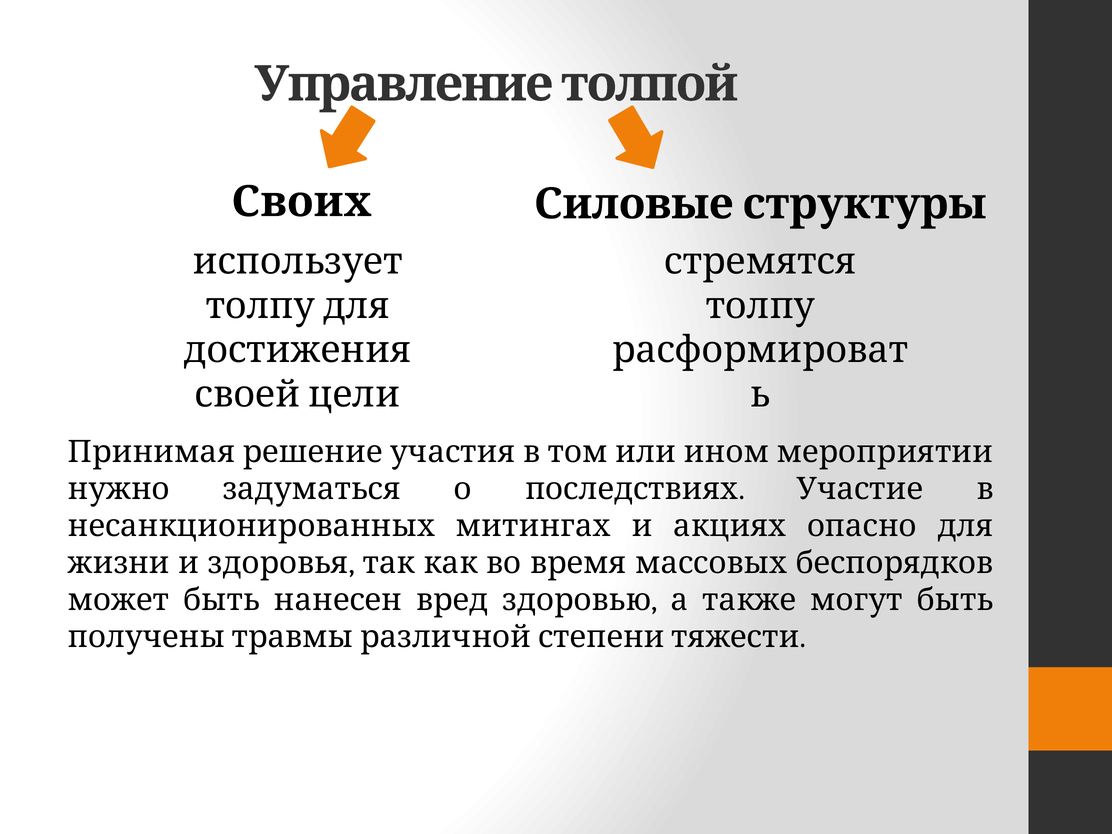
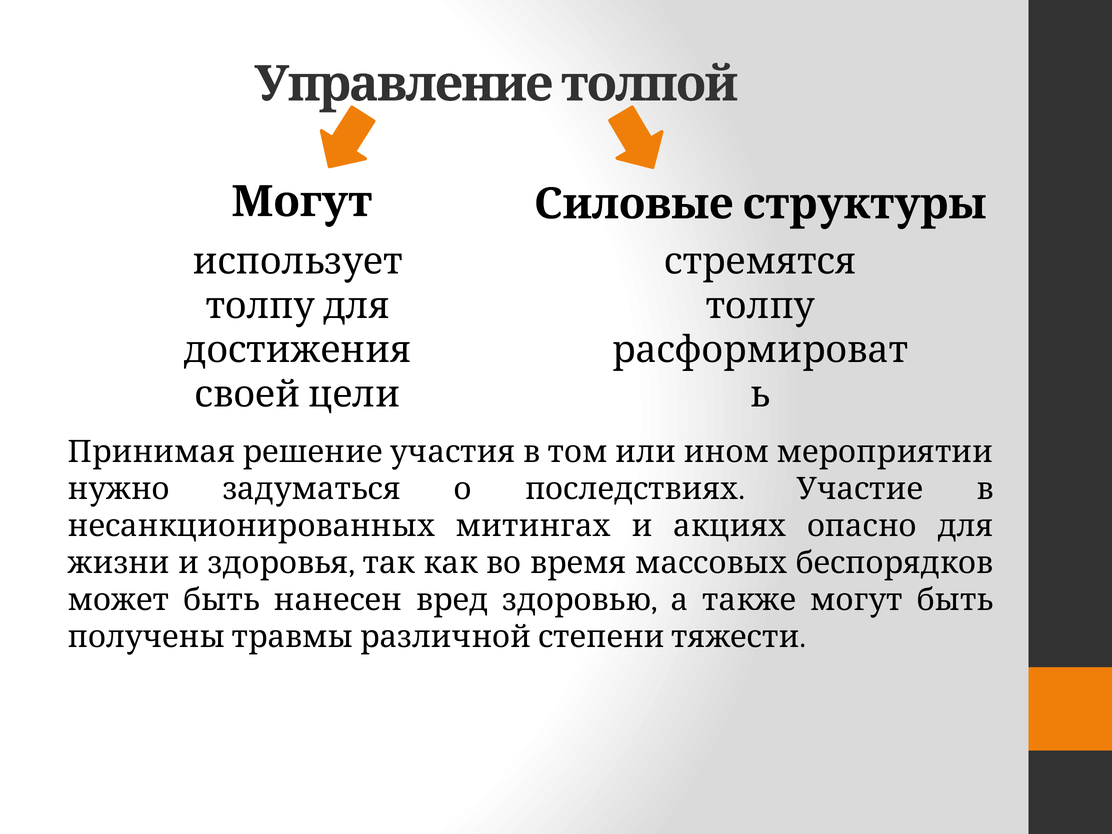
Своих: Своих -> Могут (302, 202)
